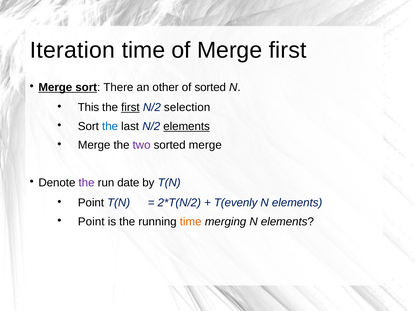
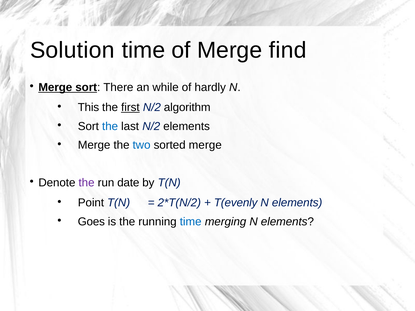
Iteration: Iteration -> Solution (72, 50)
Merge first: first -> find (288, 50)
other: other -> while (166, 87)
of sorted: sorted -> hardly (210, 87)
selection: selection -> algorithm (187, 108)
elements underline: present -> none (187, 126)
two colour: purple -> blue (142, 145)
Point: Point -> Goes (91, 222)
time colour: orange -> blue (191, 222)
